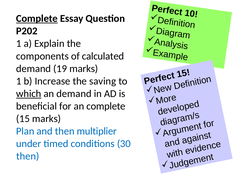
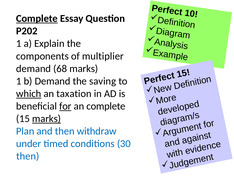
calculated: calculated -> multiplier (103, 56)
19: 19 -> 68 (60, 68)
b Increase: Increase -> Demand (53, 81)
an demand: demand -> taxation (74, 93)
for underline: none -> present (65, 106)
marks underline: none -> present (47, 118)
multiplier: multiplier -> withdraw (97, 131)
